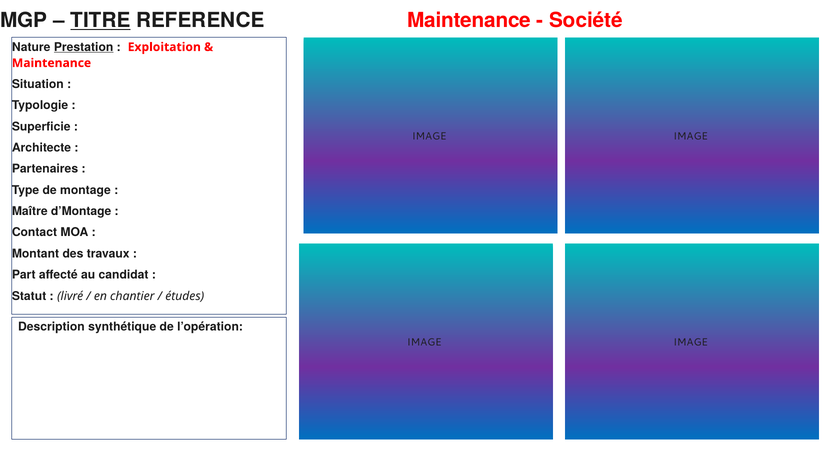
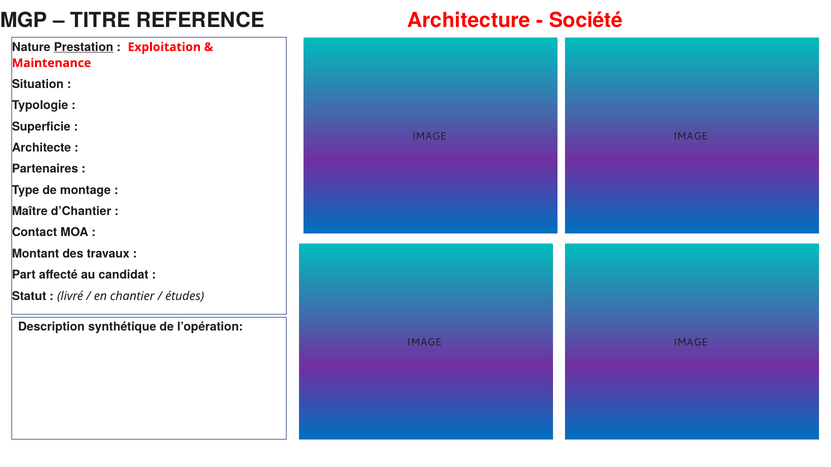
TITRE underline: present -> none (100, 20)
Maintenance: Maintenance -> Architecture (469, 20)
d’Montage: d’Montage -> d’Chantier (81, 211)
